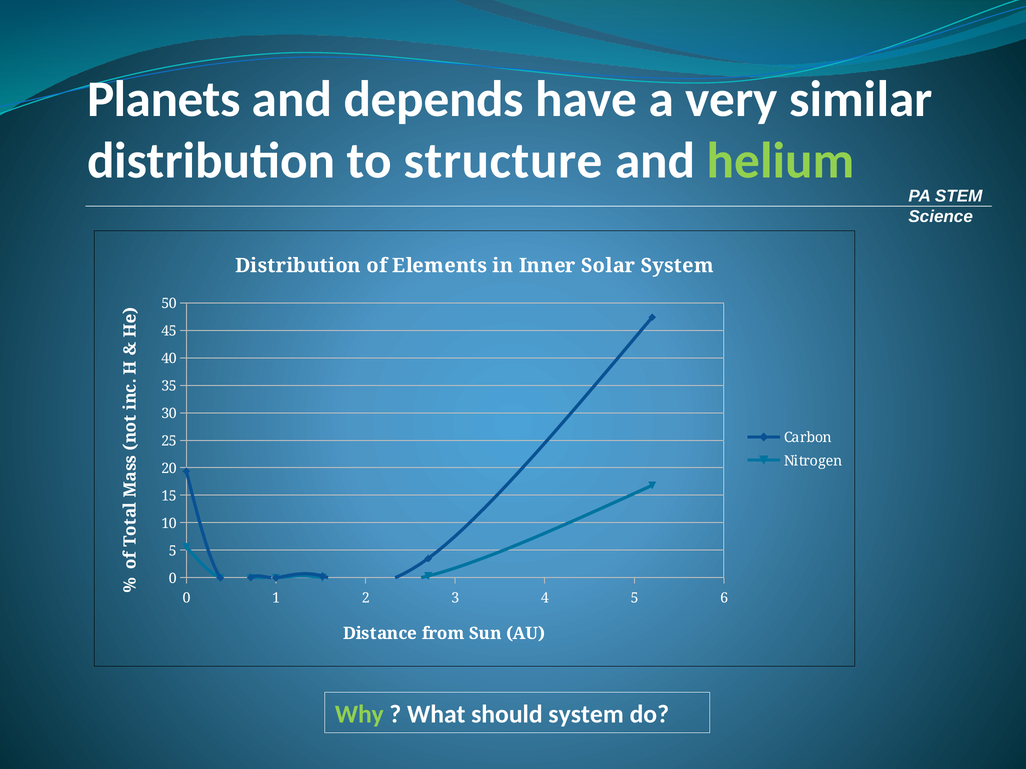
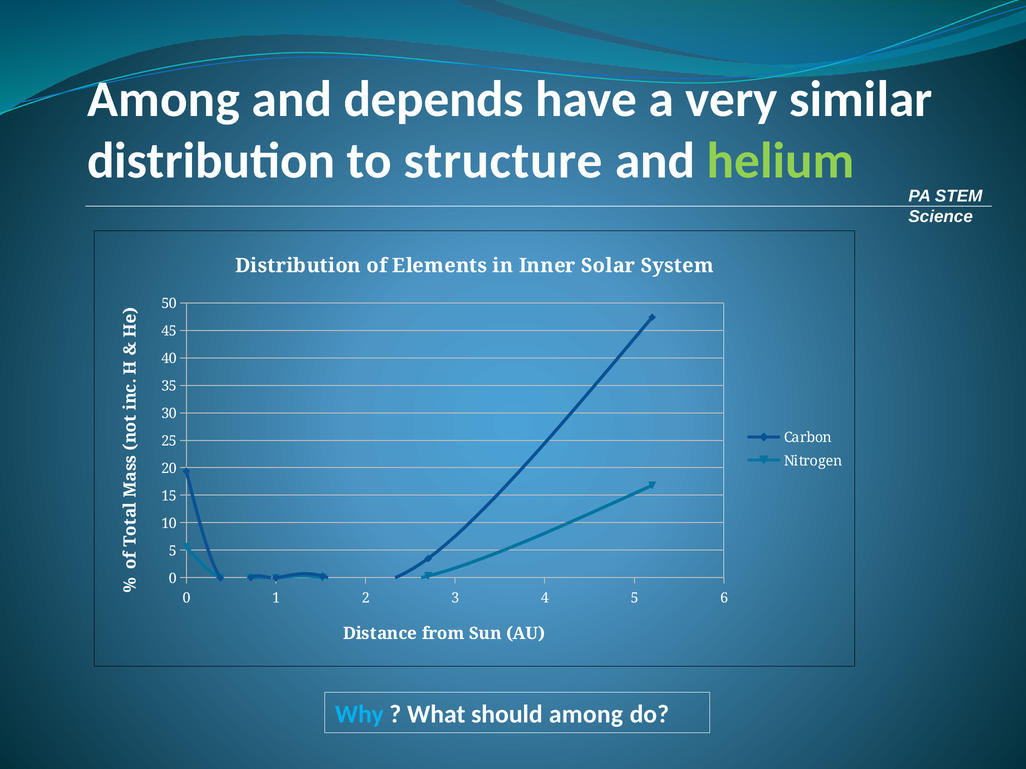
Planets: Planets -> Among (163, 99)
Why colour: light green -> light blue (359, 715)
should system: system -> among (586, 715)
